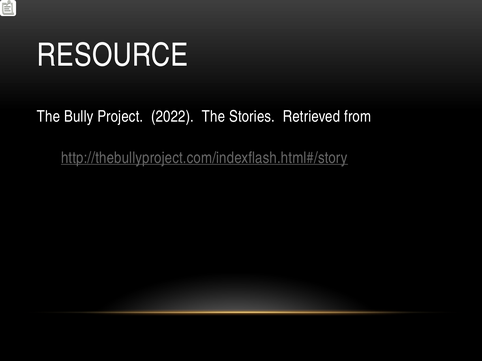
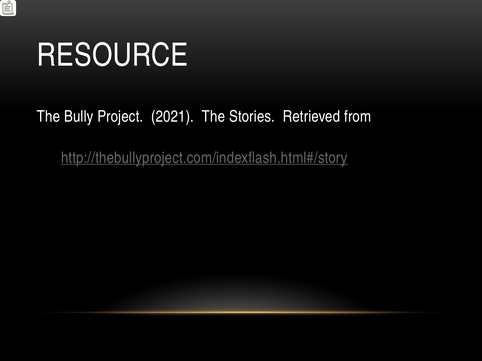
2022: 2022 -> 2021 (173, 117)
